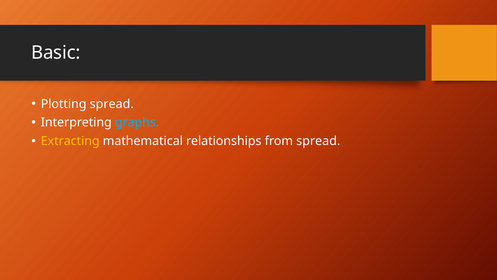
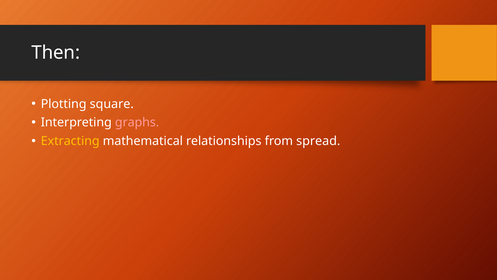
Basic: Basic -> Then (56, 53)
Plotting spread: spread -> square (112, 104)
graphs colour: light blue -> pink (137, 122)
